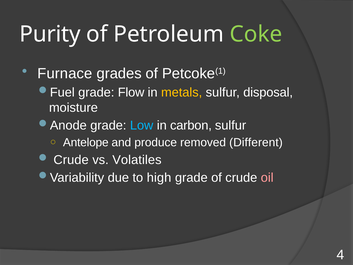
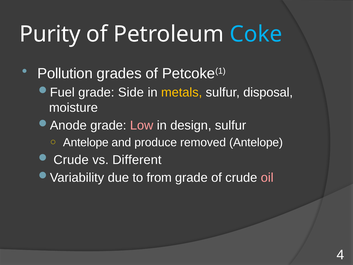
Coke colour: light green -> light blue (256, 34)
Furnace: Furnace -> Pollution (65, 73)
Flow: Flow -> Side (131, 92)
Low colour: light blue -> pink (142, 125)
carbon: carbon -> design (191, 125)
removed Different: Different -> Antelope (256, 142)
Volatiles: Volatiles -> Different (137, 160)
high: high -> from (159, 177)
